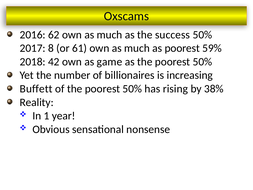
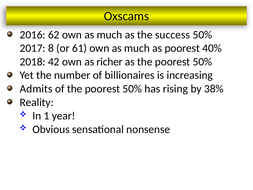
59%: 59% -> 40% (212, 48)
game: game -> richer (110, 62)
Buffett: Buffett -> Admits (36, 89)
